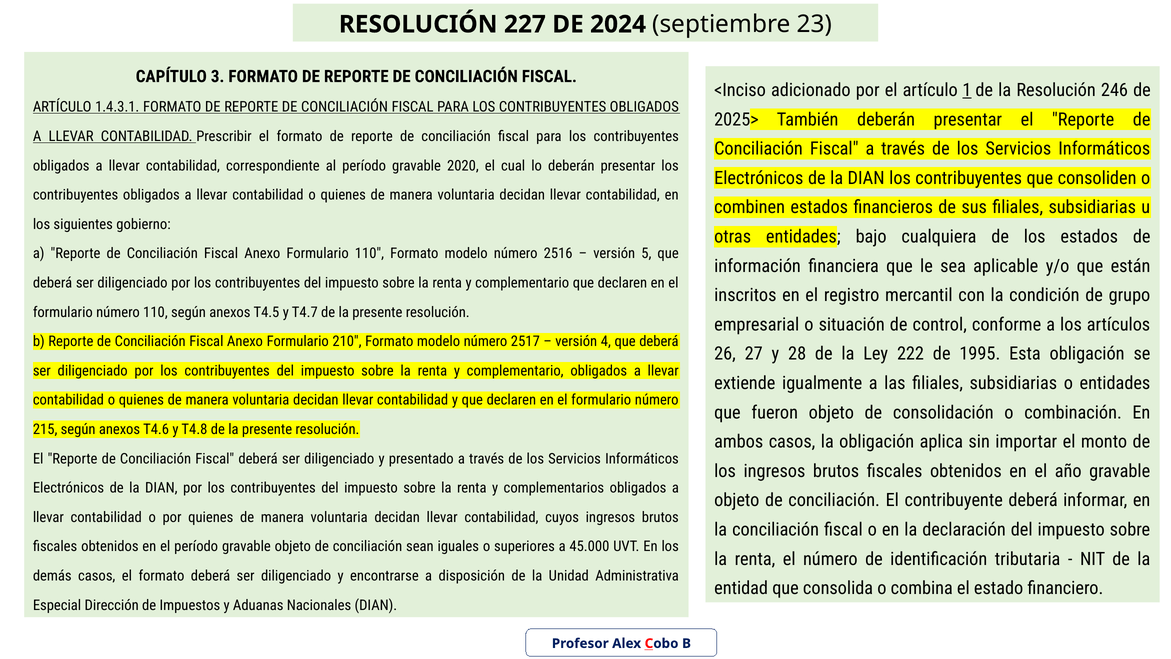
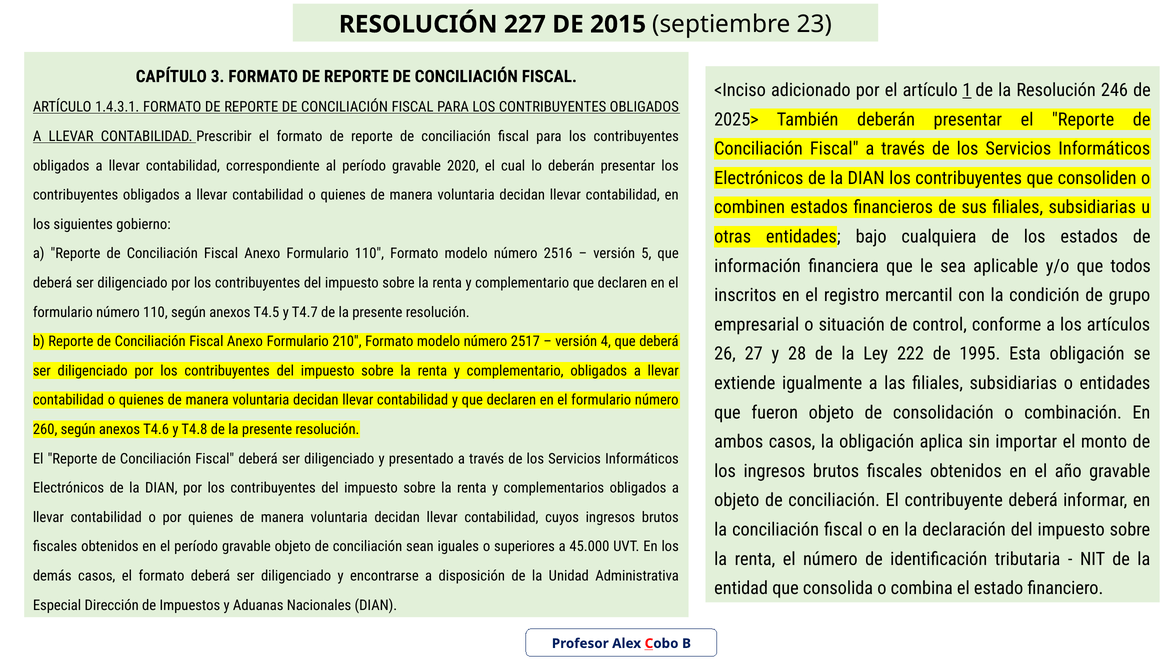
2024: 2024 -> 2015 (618, 24)
están: están -> todos (1131, 266)
215: 215 -> 260 (45, 429)
